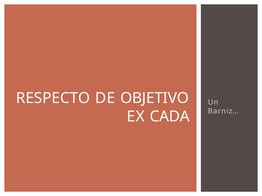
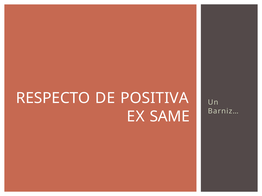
OBJETIVO: OBJETIVO -> POSITIVA (154, 98)
CADA: CADA -> SAME (170, 117)
